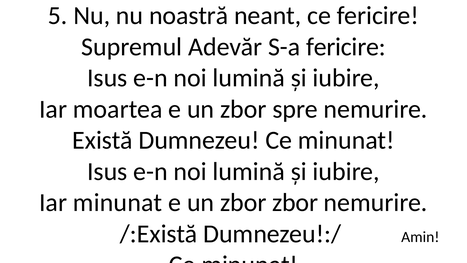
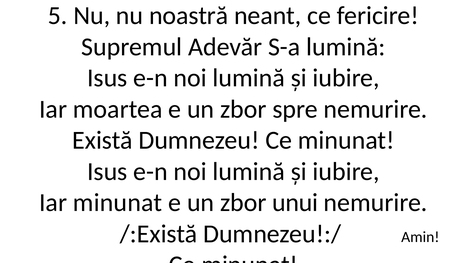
S-a fericire: fericire -> lumină (346, 47)
zbor zbor: zbor -> unui (295, 202)
